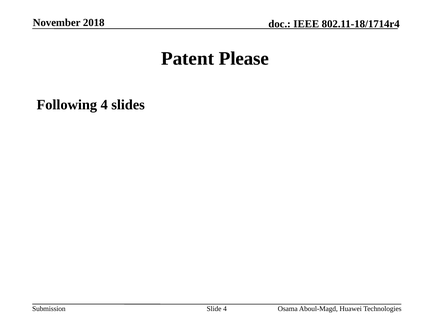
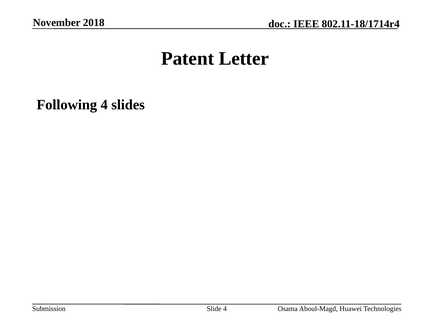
Please: Please -> Letter (244, 59)
